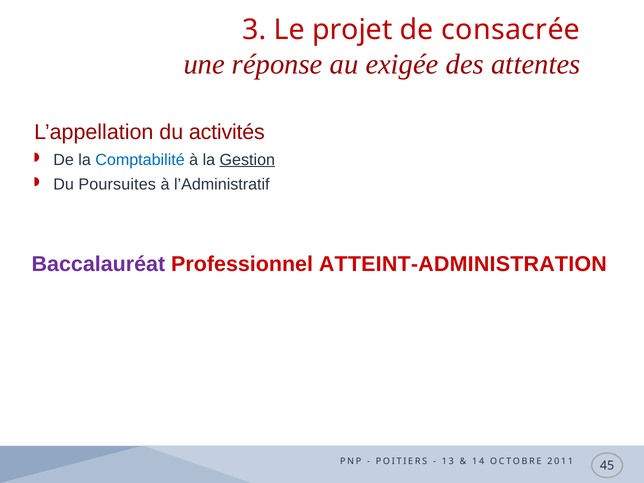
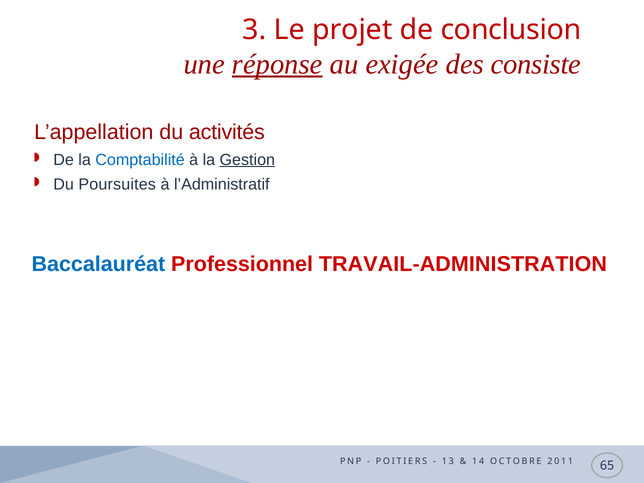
consacrée: consacrée -> conclusion (511, 30)
réponse underline: none -> present (277, 64)
attentes: attentes -> consiste (536, 64)
Baccalauréat colour: purple -> blue (98, 264)
ATTEINT-ADMINISTRATION: ATTEINT-ADMINISTRATION -> TRAVAIL-ADMINISTRATION (463, 264)
45: 45 -> 65 (607, 466)
